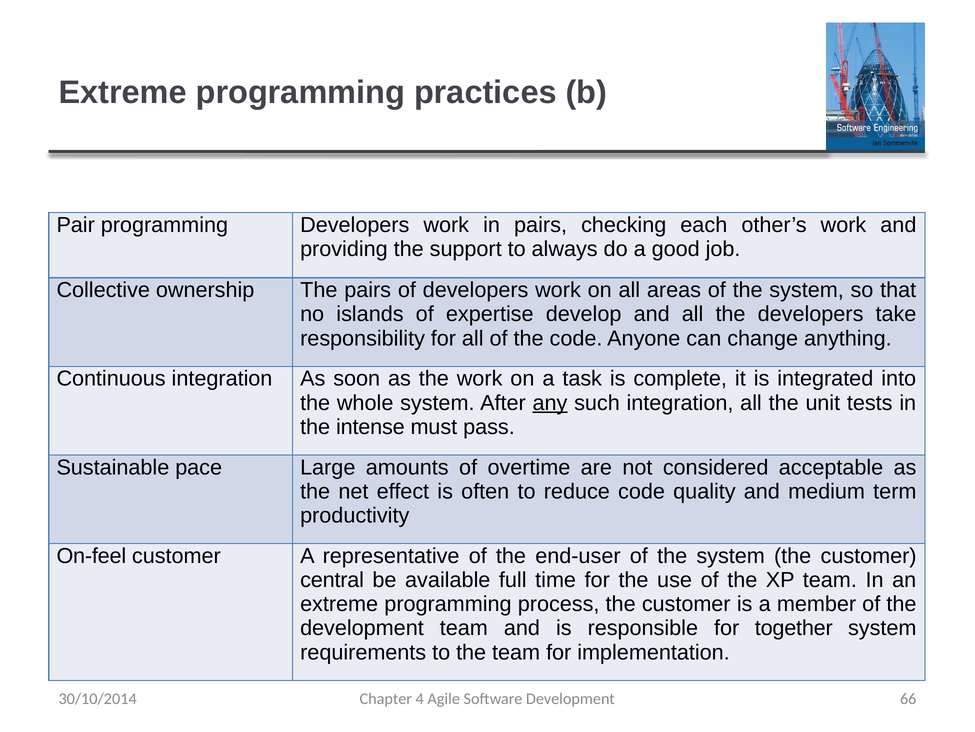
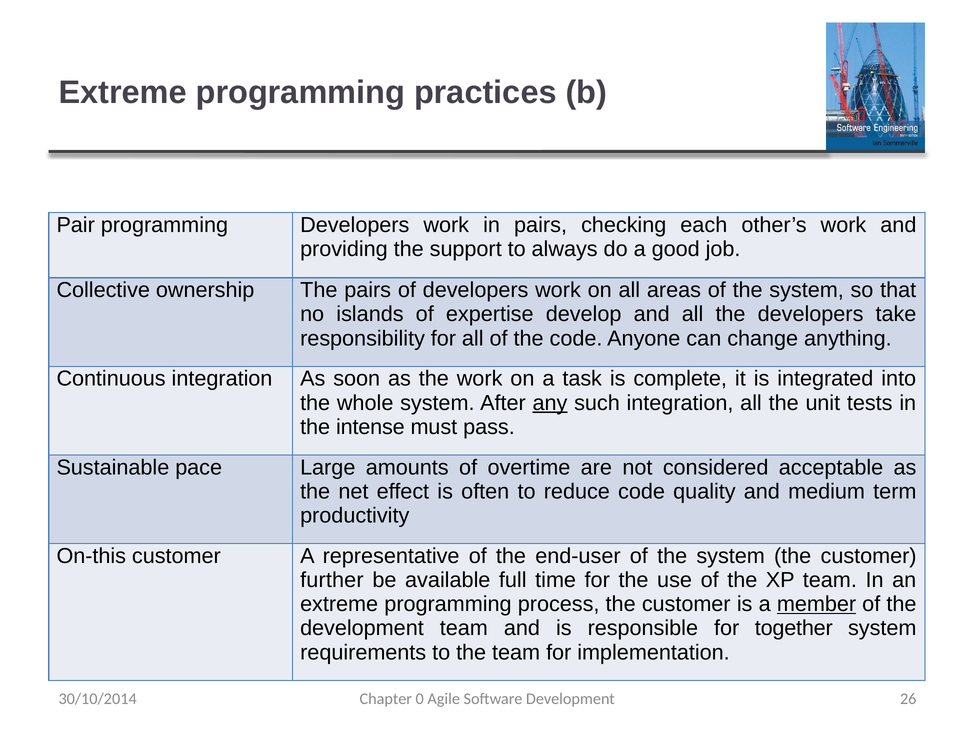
On-feel: On-feel -> On-this (91, 555)
central: central -> further (332, 580)
member underline: none -> present (817, 604)
4: 4 -> 0 (420, 698)
66: 66 -> 26 (908, 698)
